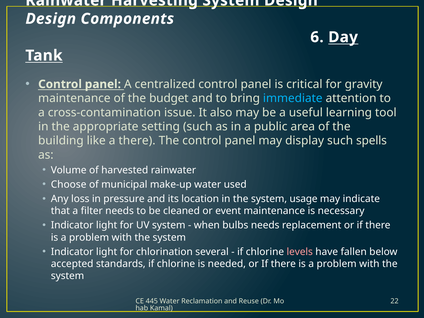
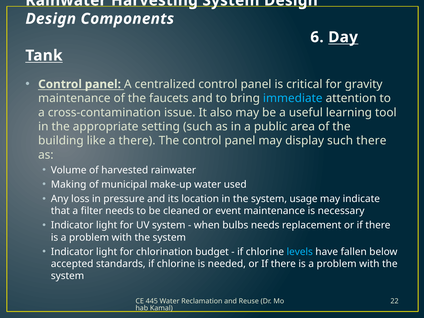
budget: budget -> faucets (169, 98)
such spells: spells -> there (371, 141)
Choose: Choose -> Making (69, 185)
several: several -> budget (212, 252)
levels colour: pink -> light blue (300, 252)
